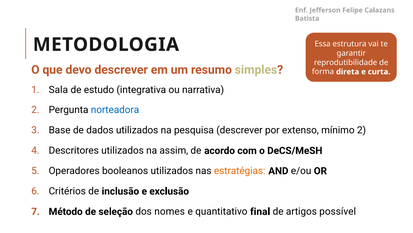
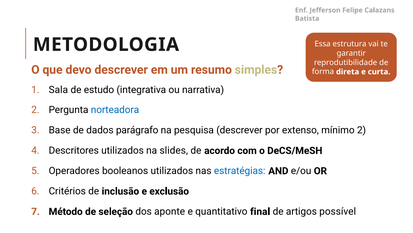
dados utilizados: utilizados -> parágrafo (137, 130)
assim: assim -> slides (174, 150)
estratégias colour: orange -> blue (240, 170)
nomes: nomes -> aponte (170, 211)
